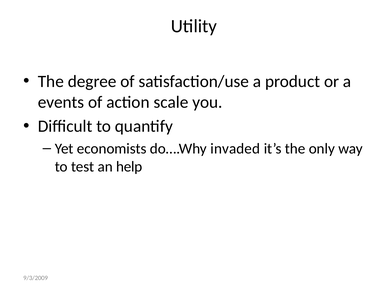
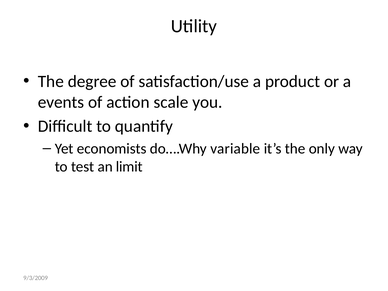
invaded: invaded -> variable (235, 149)
help: help -> limit (129, 167)
